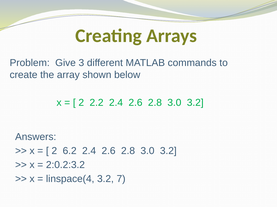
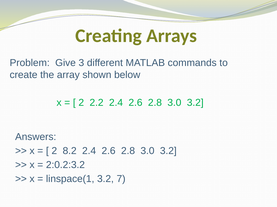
6.2: 6.2 -> 8.2 (70, 151)
linspace(4: linspace(4 -> linspace(1 (70, 179)
